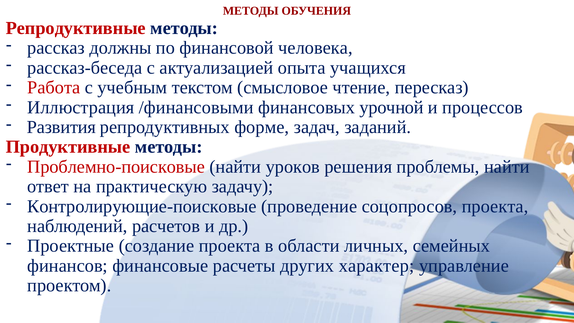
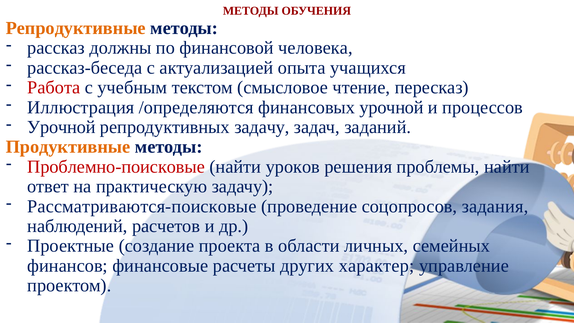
Репродуктивные colour: red -> orange (76, 28)
/финансовыми: /финансовыми -> /определяются (196, 107)
Развития: Развития -> Урочной (61, 127)
репродуктивных форме: форме -> задачу (262, 127)
Продуктивные colour: red -> orange (68, 147)
Контролирующие-поисковые: Контролирующие-поисковые -> Рассматриваются-поисковые (142, 206)
соцопросов проекта: проекта -> задания (495, 206)
